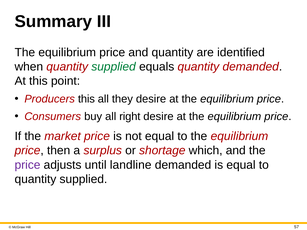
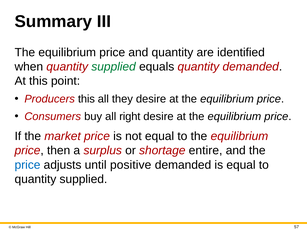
which: which -> entire (206, 151)
price colour: purple -> blue (28, 165)
landline: landline -> positive (131, 165)
